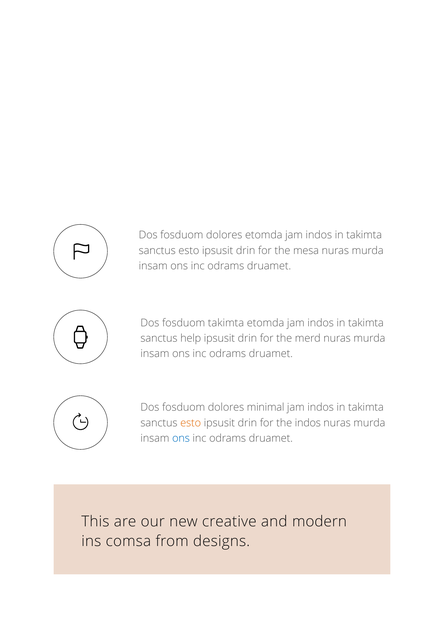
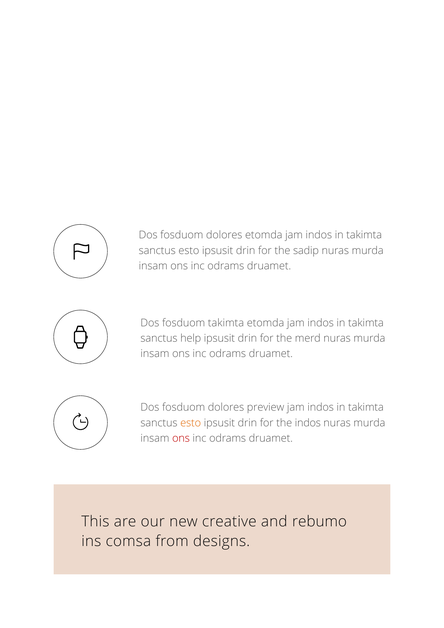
mesa: mesa -> sadip (306, 250)
minimal: minimal -> preview (266, 407)
ons colour: blue -> red (181, 438)
modern: modern -> rebumo (319, 521)
